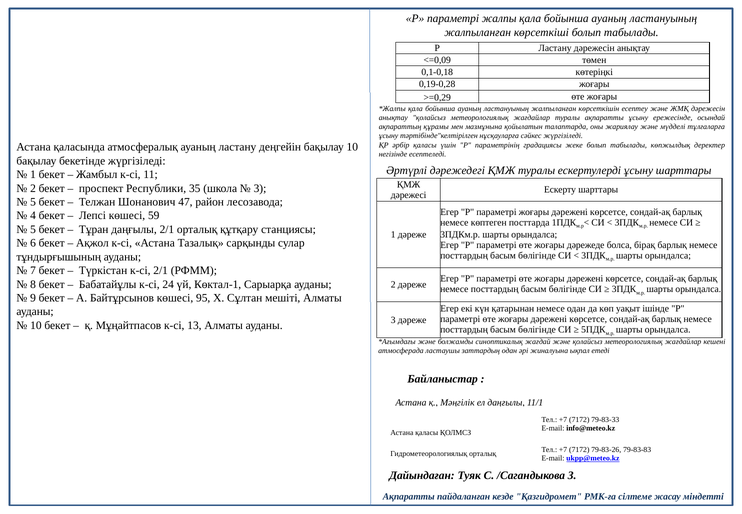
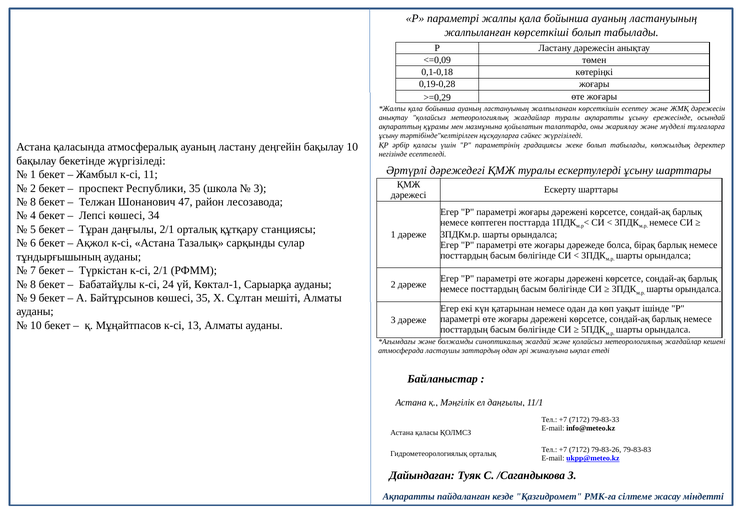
5: 5 -> 8 (33, 202)
59: 59 -> 34 (154, 216)
көшесі 95: 95 -> 35 (203, 298)
